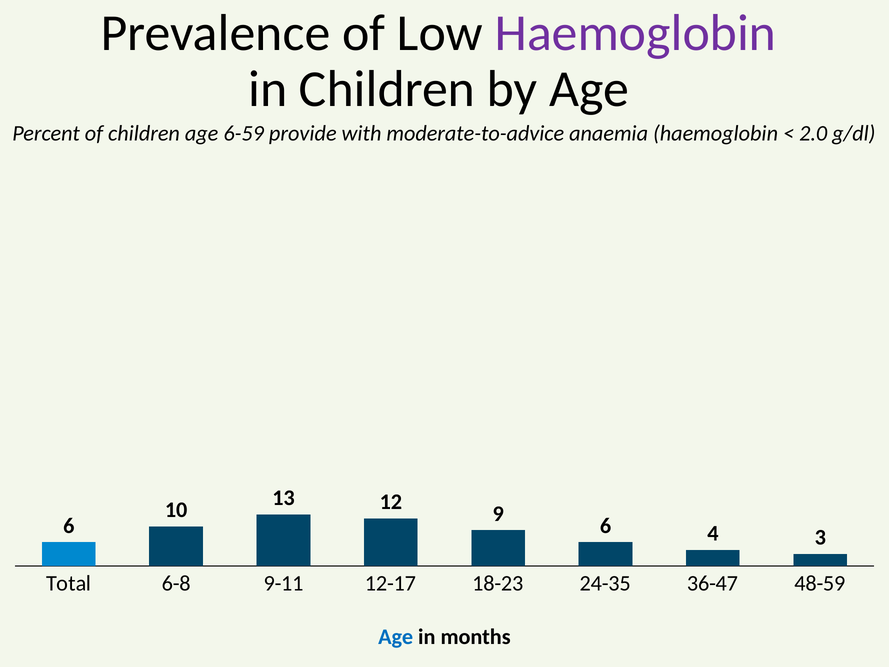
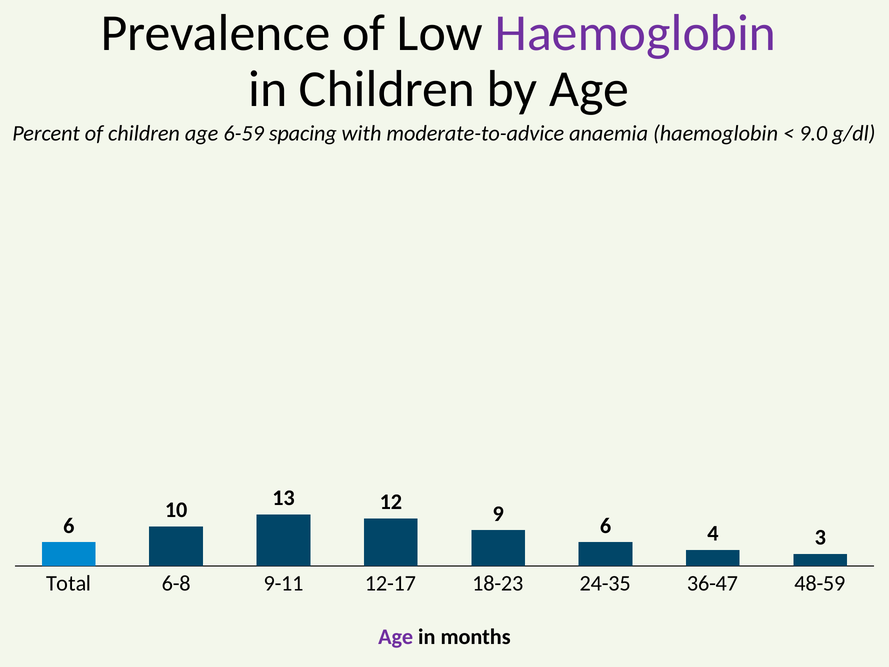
provide: provide -> spacing (303, 133)
2.0: 2.0 -> 9.0 (813, 133)
Age colour: blue -> purple (396, 637)
